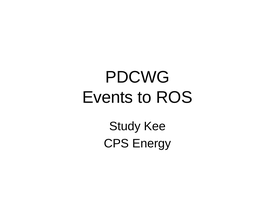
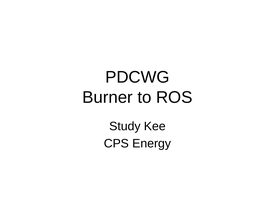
Events: Events -> Burner (108, 97)
